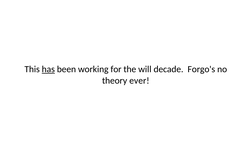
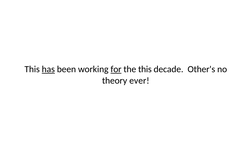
for underline: none -> present (116, 69)
the will: will -> this (145, 69)
Forgo's: Forgo's -> Other's (201, 69)
